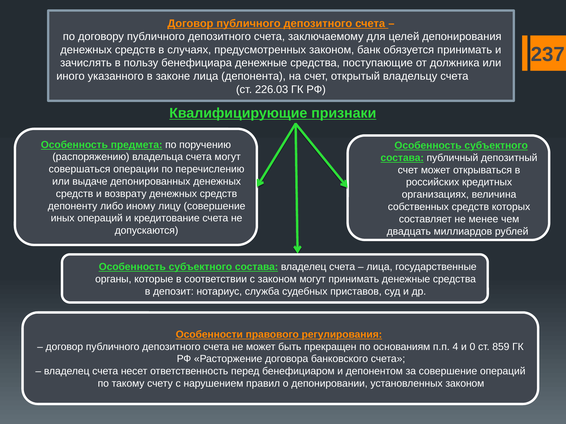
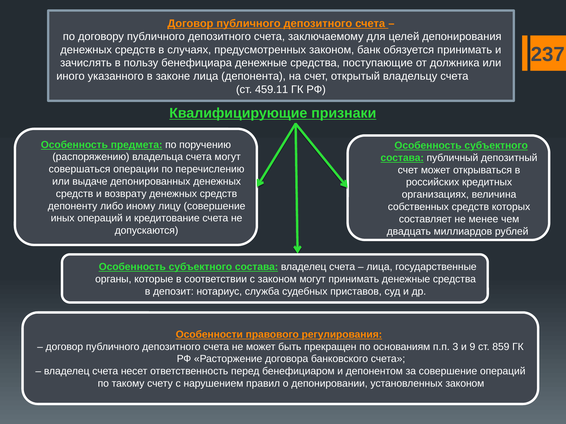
226.03: 226.03 -> 459.11 (272, 90)
4: 4 -> 3 (455, 347)
0: 0 -> 9 (472, 347)
